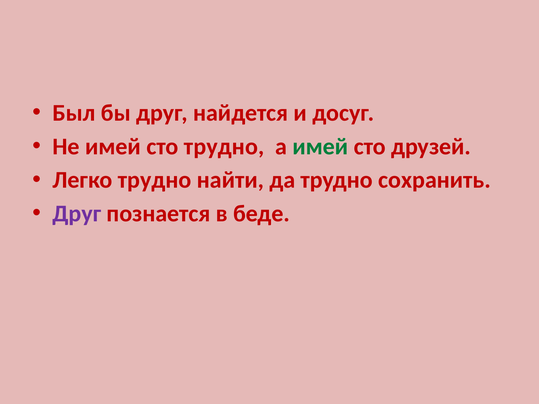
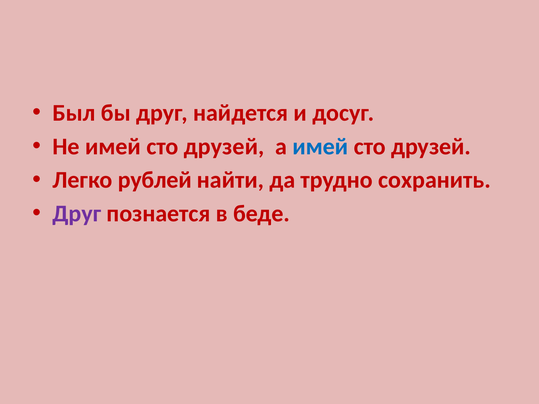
Не имей сто трудно: трудно -> друзей (224, 147)
имей colour: green -> blue (320, 147)
Легко трудно: трудно -> рублей (155, 180)
